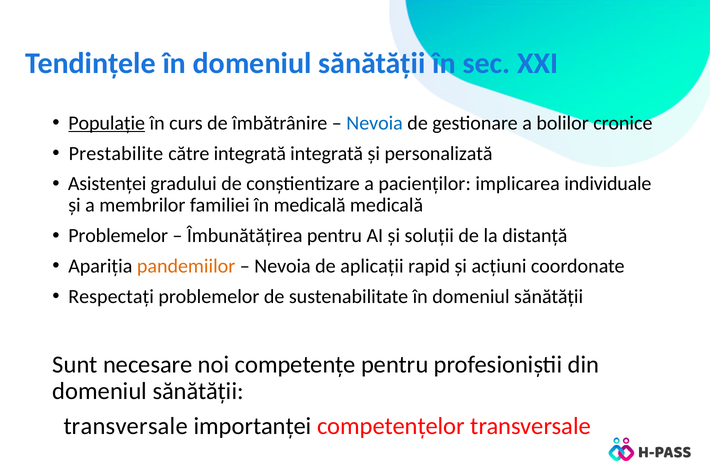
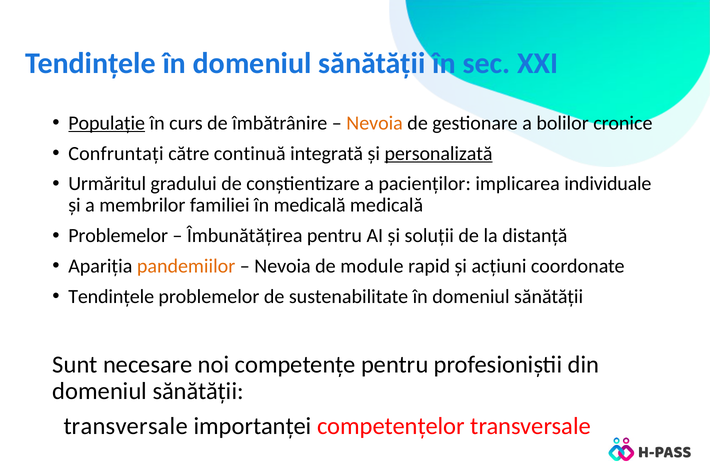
Nevoia colour: blue -> orange (375, 123)
Prestabilite: Prestabilite -> Confruntați (116, 153)
către integrată: integrată -> continuă (250, 153)
personalizată underline: none -> present (439, 153)
Asistenței: Asistenței -> Urmăritul (107, 184)
aplicații: aplicații -> module (372, 266)
Respectați: Respectați -> Tendințele (111, 297)
